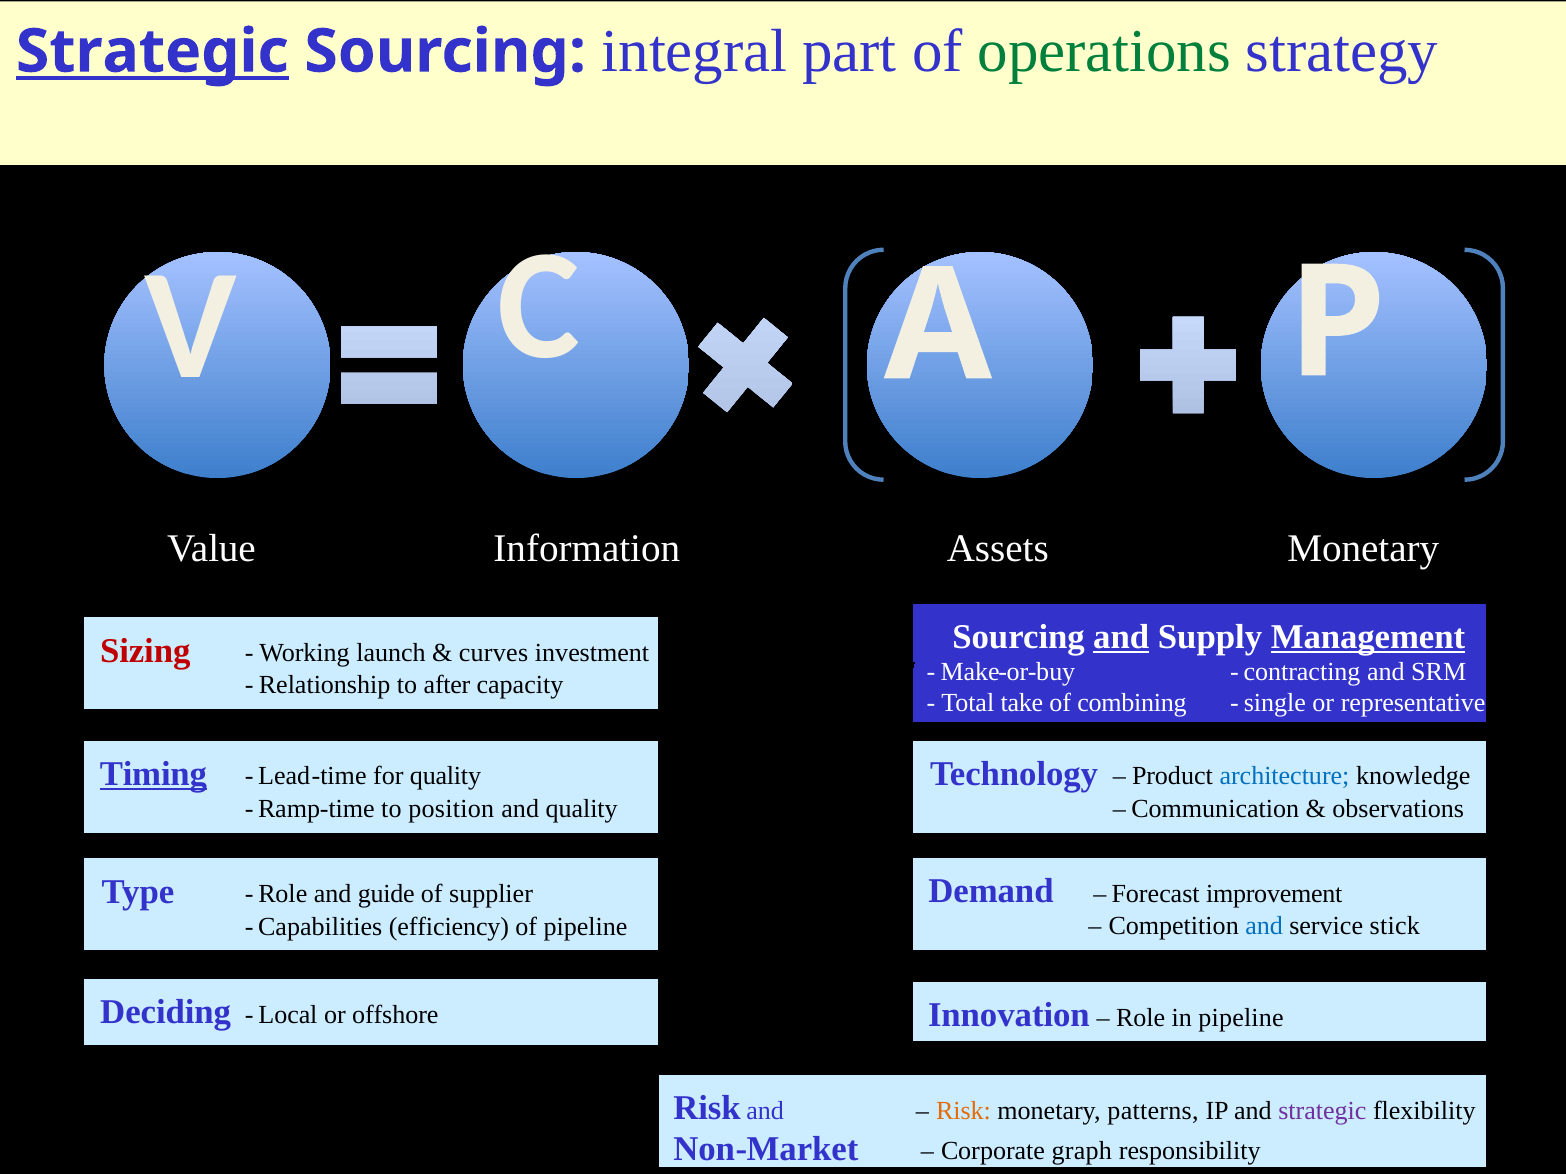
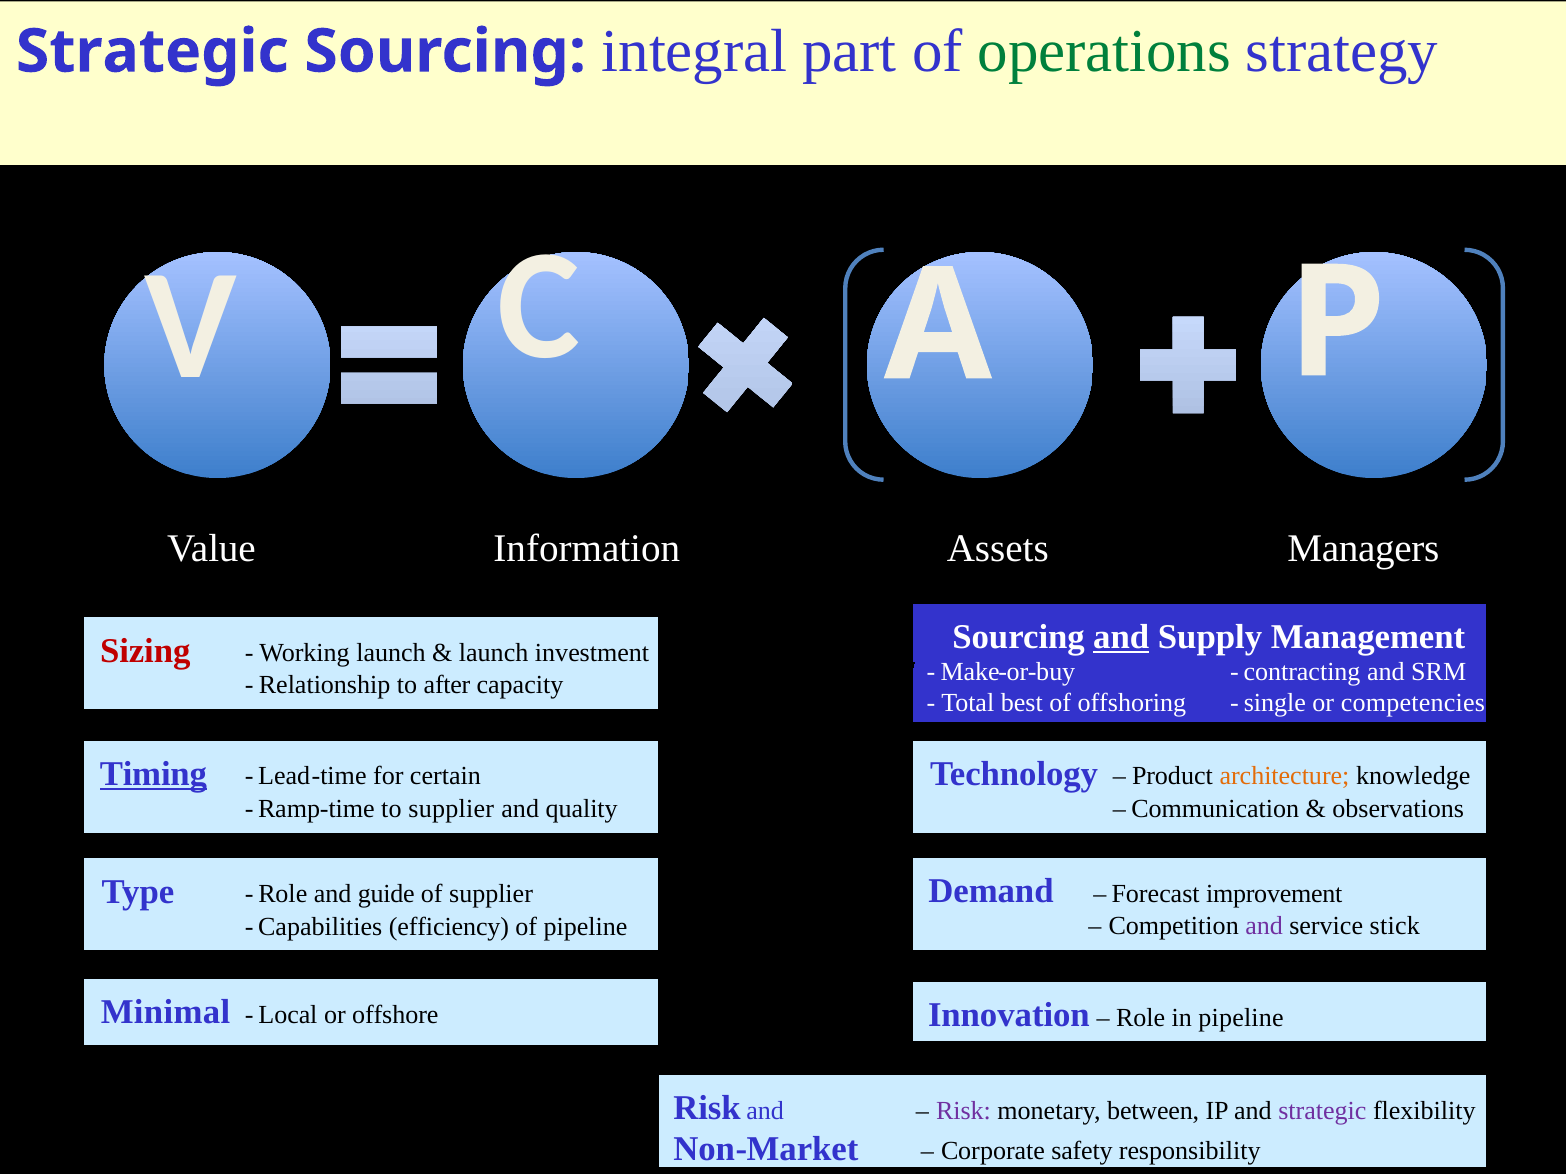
Strategic underline: present -> none (152, 52)
Assets Monetary: Monetary -> Managers (1363, 549)
Management underline: present -> none (1368, 637)
curves: curves -> launch (494, 653)
take: take -> best (1022, 703)
combining: combining -> offshoring (1132, 703)
representative: representative -> competencies (1413, 703)
for quality: quality -> certain (445, 776)
architecture colour: blue -> orange (1284, 776)
to position: position -> supplier (451, 809)
and colour: blue -> purple (1264, 927)
Deciding: Deciding -> Minimal (165, 1013)
Risk colour: orange -> purple (963, 1111)
patterns: patterns -> between (1153, 1111)
graph: graph -> safety (1082, 1152)
